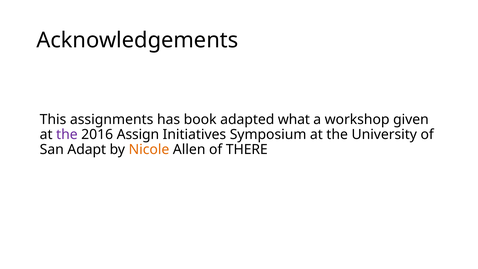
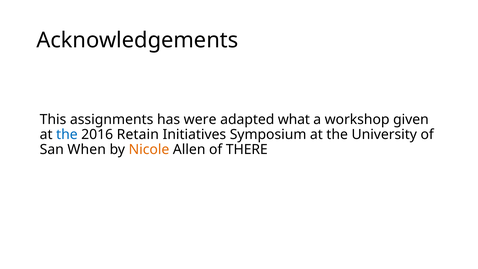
book: book -> were (200, 119)
the colour: purple -> blue (67, 135)
Assign: Assign -> Retain (138, 135)
Adapt: Adapt -> When (87, 150)
